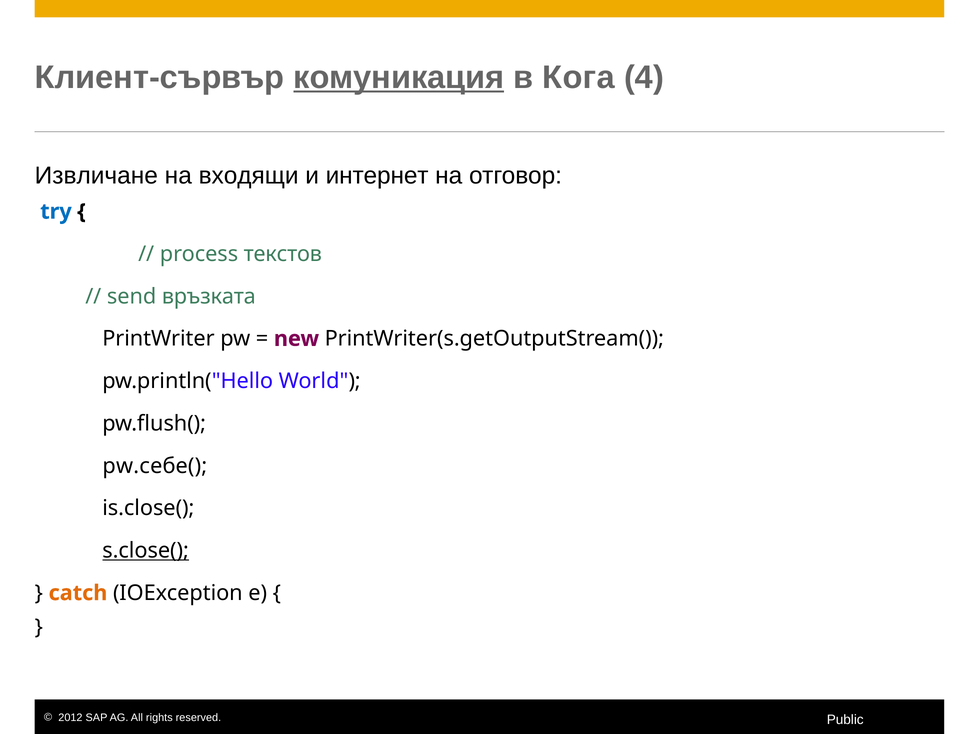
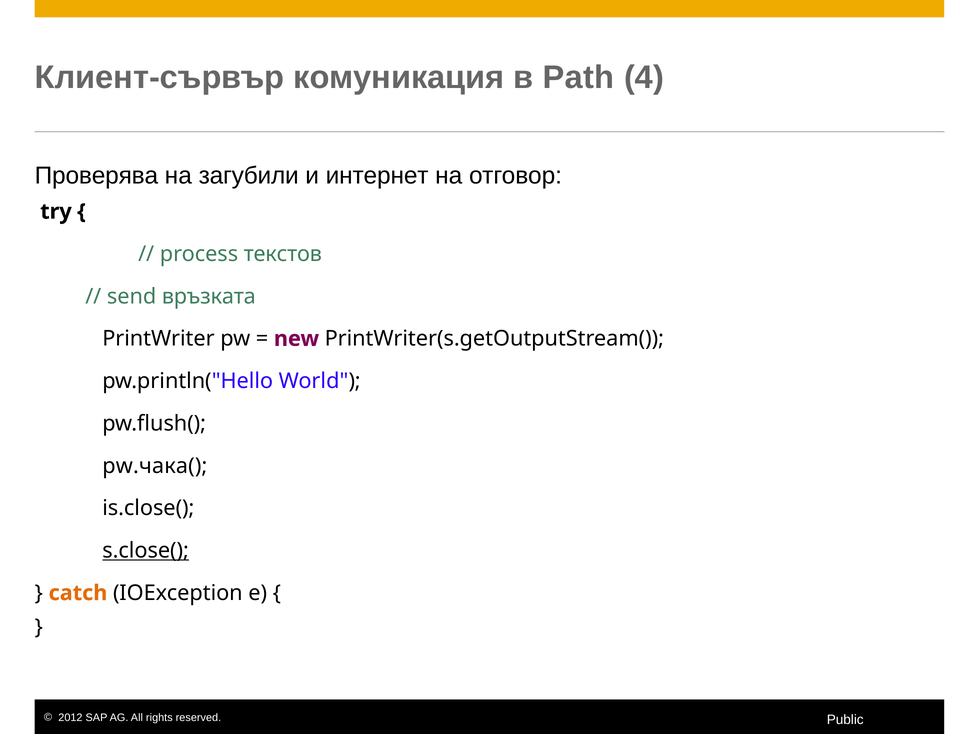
комуникация underline: present -> none (399, 77)
Кога: Кога -> Path (579, 77)
Извличане: Извличане -> Проверява (96, 176)
входящи: входящи -> загубили (249, 176)
try colour: blue -> black (56, 212)
pw.себе(: pw.себе( -> pw.чака( (155, 466)
